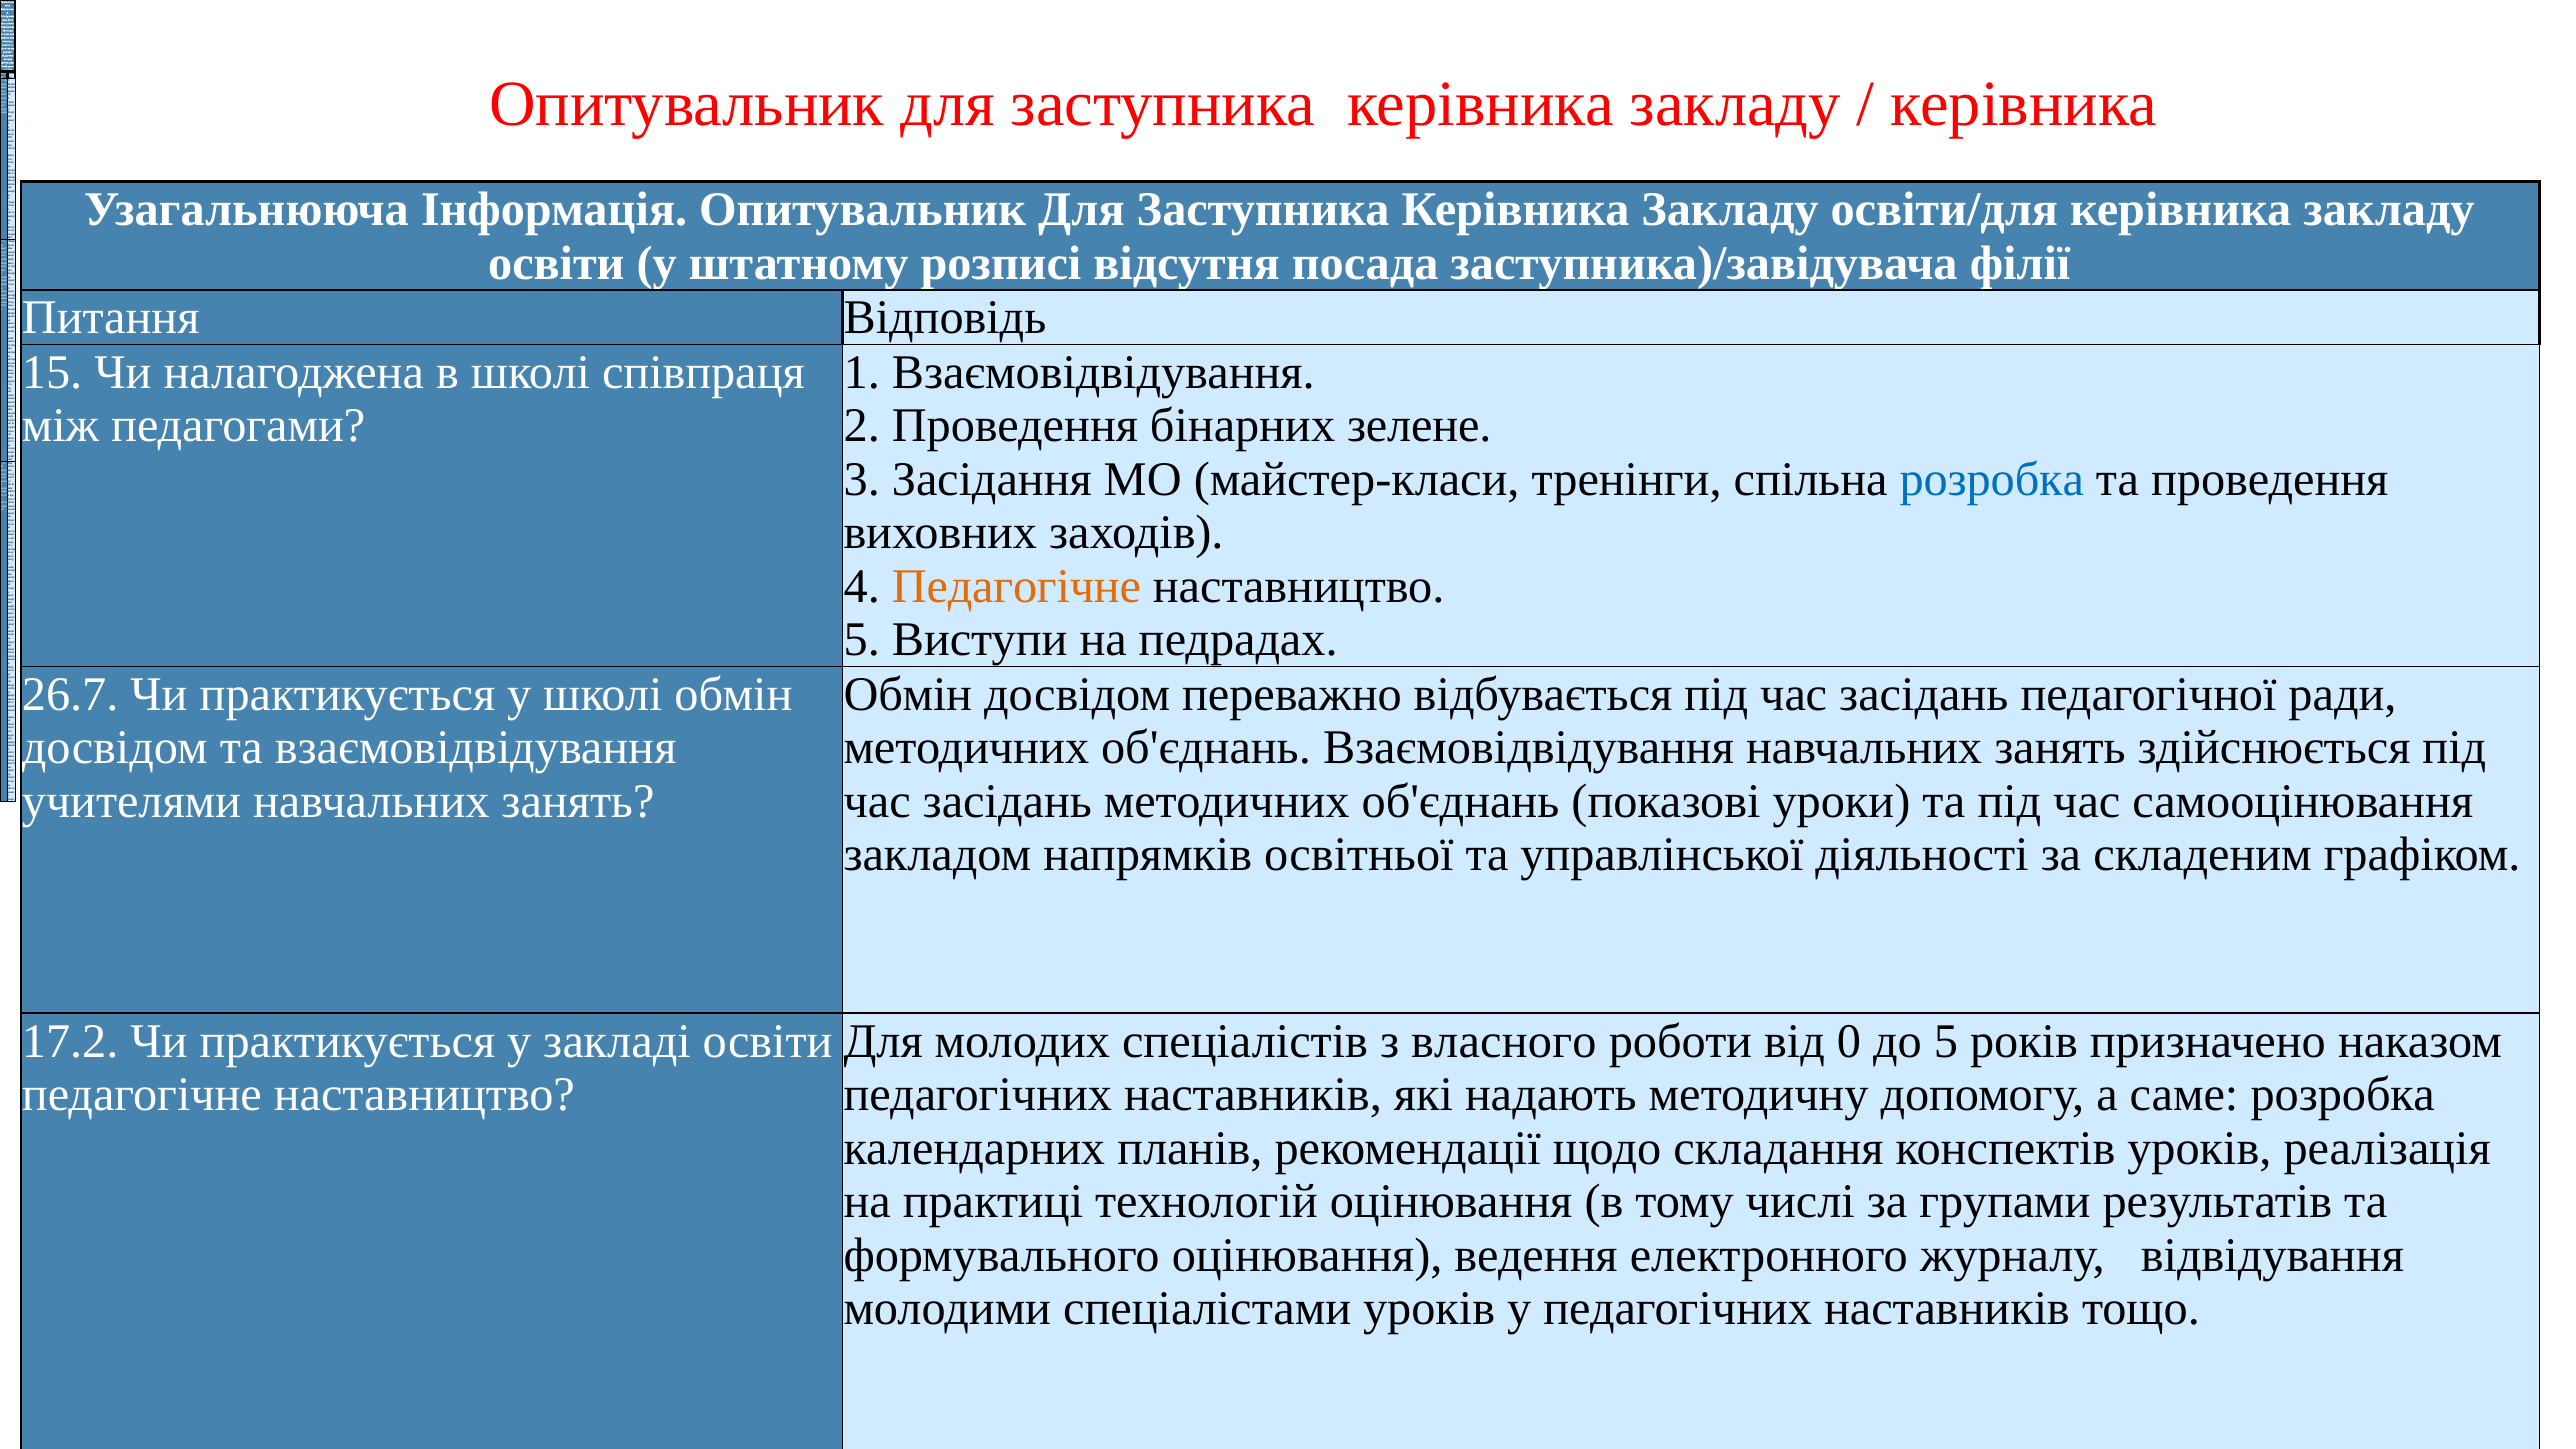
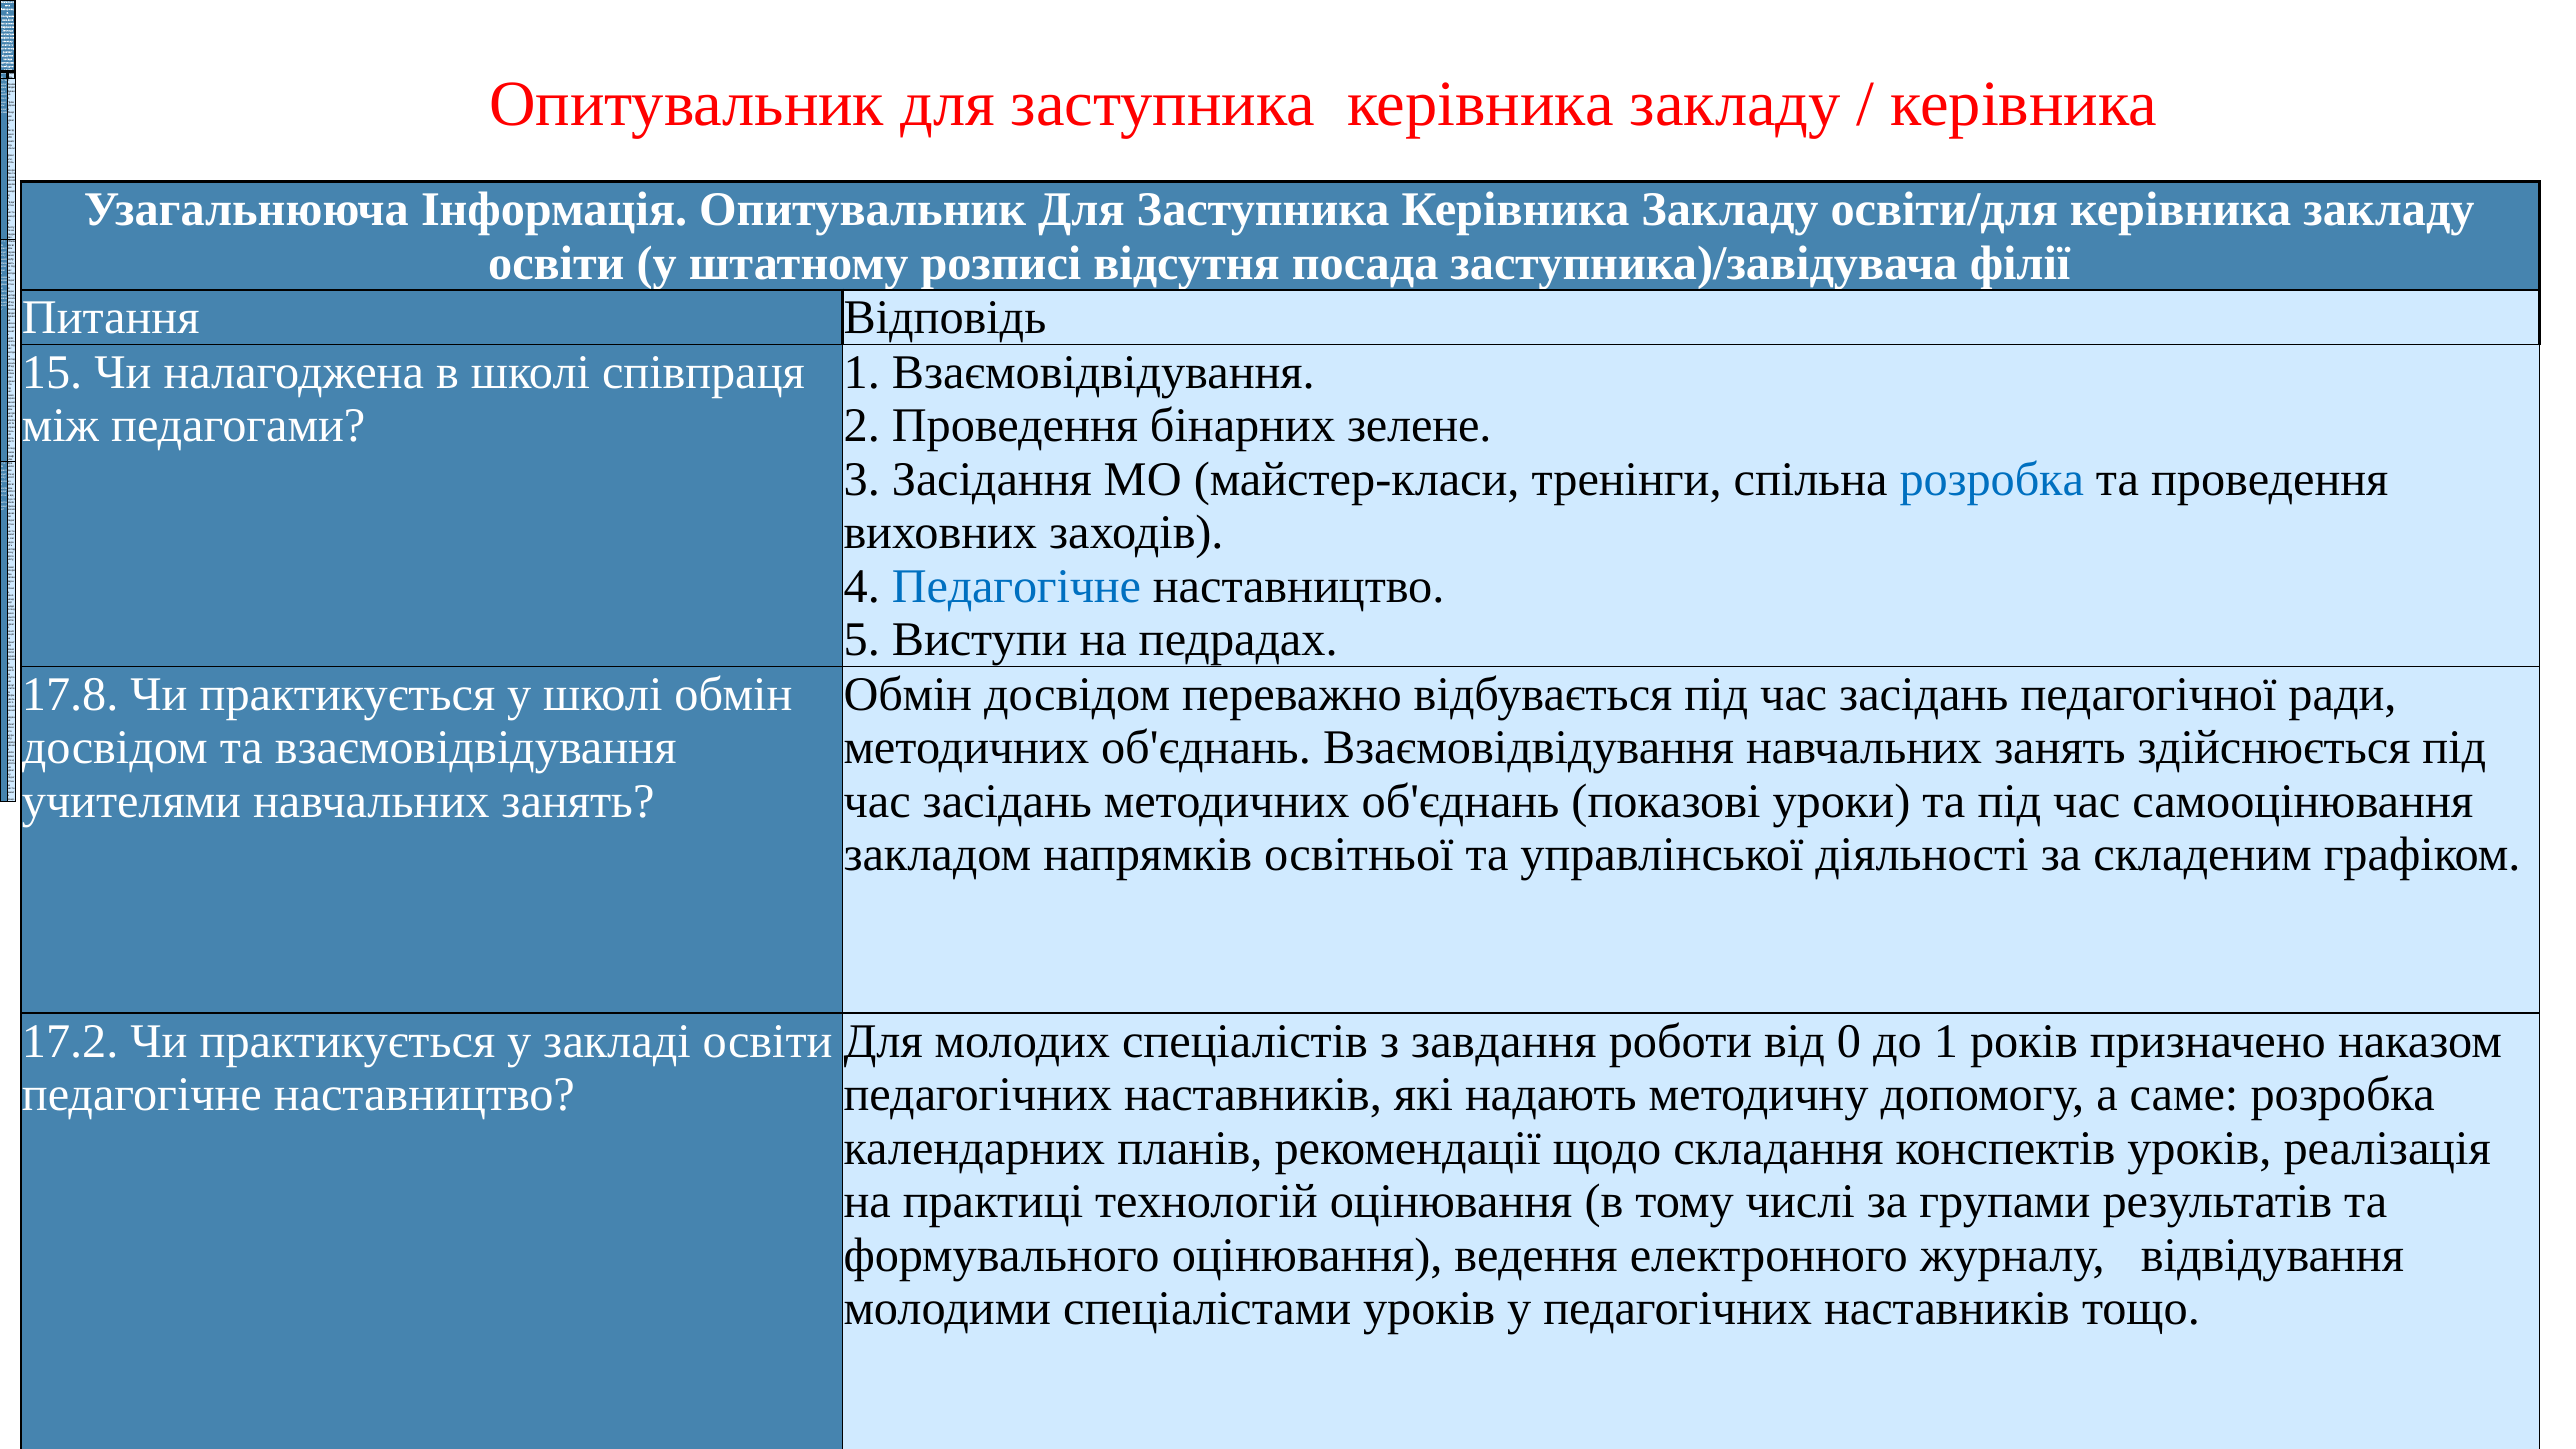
Педагогічне colour: orange -> blue (1016, 586)
26.7: 26.7 -> 17.8 (70, 694)
власного: власного -> завдання (1504, 1041)
до 5: 5 -> 1 (1946, 1041)
